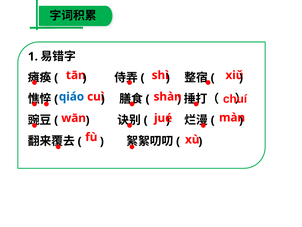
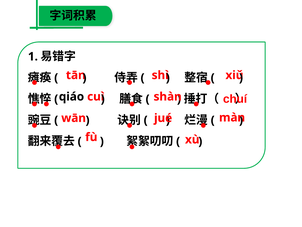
qiáo colour: blue -> black (71, 96)
